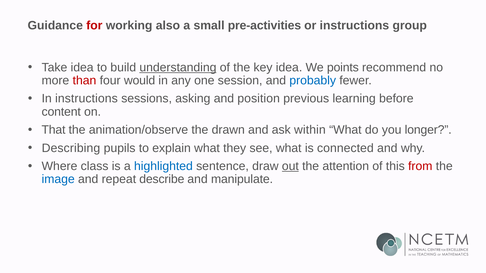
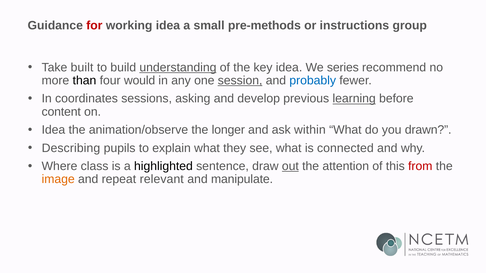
working also: also -> idea (168, 25)
pre-activities: pre-activities -> pre-methods (264, 25)
Take idea: idea -> built (82, 67)
points: points -> series (343, 67)
than colour: red -> black (84, 81)
session underline: none -> present (240, 81)
In instructions: instructions -> coordinates (86, 99)
position: position -> develop (259, 99)
learning underline: none -> present (354, 99)
That: That -> Idea (53, 130)
drawn: drawn -> longer (228, 130)
longer: longer -> drawn (428, 130)
highlighted colour: blue -> black (163, 166)
image colour: blue -> orange (58, 180)
describe: describe -> relevant (162, 180)
